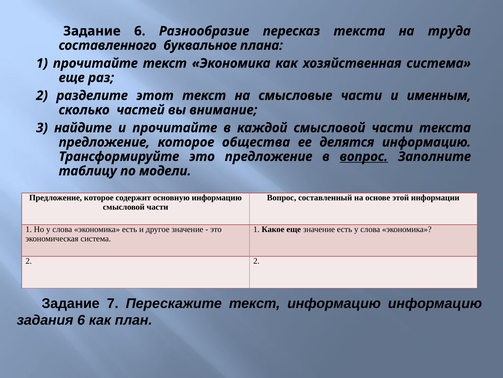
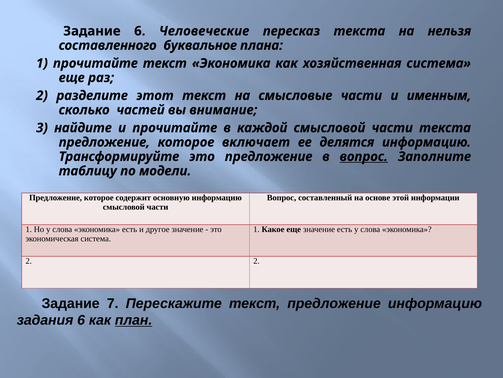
Разнообразие: Разнообразие -> Человеческие (204, 31)
труда: труда -> нельзя (449, 31)
общества: общества -> включает (256, 142)
текст информацию: информацию -> предложение (334, 303)
план underline: none -> present (134, 320)
